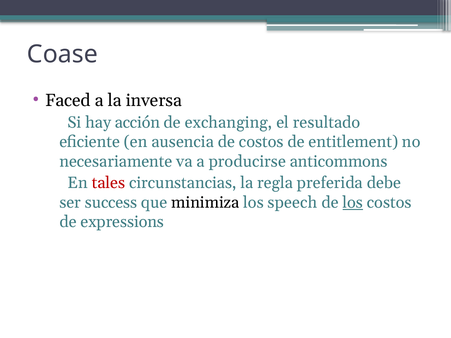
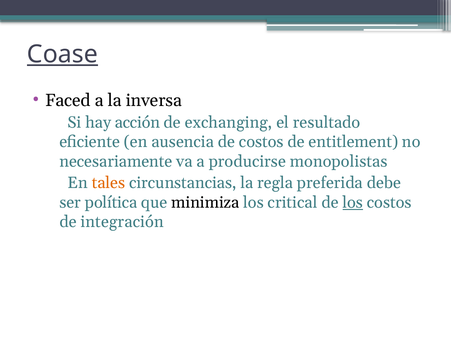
Coase underline: none -> present (63, 54)
anticommons: anticommons -> monopolistas (339, 162)
tales colour: red -> orange (108, 183)
success: success -> política (111, 203)
speech: speech -> critical (293, 203)
expressions: expressions -> integración (122, 222)
